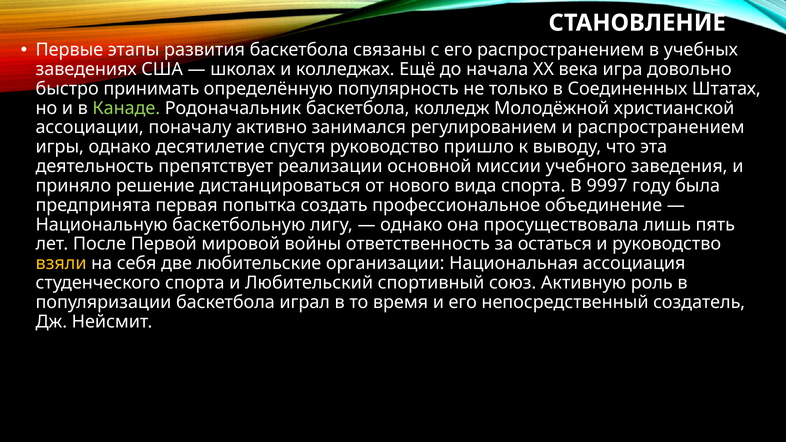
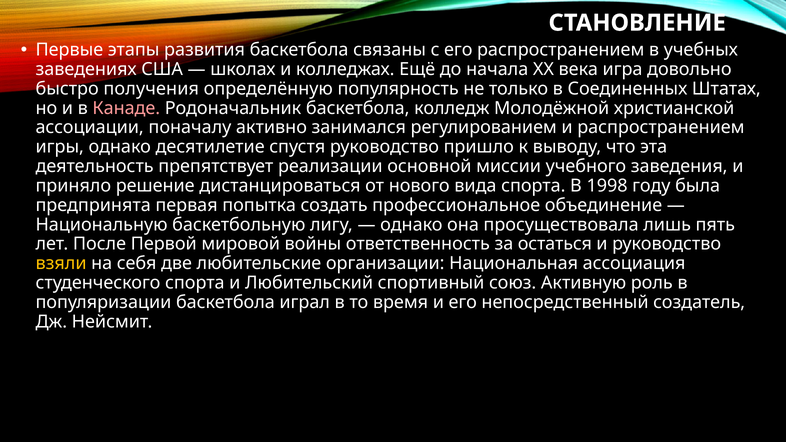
принимать: принимать -> получения (151, 89)
Канаде colour: light green -> pink (126, 108)
9997: 9997 -> 1998 (607, 186)
